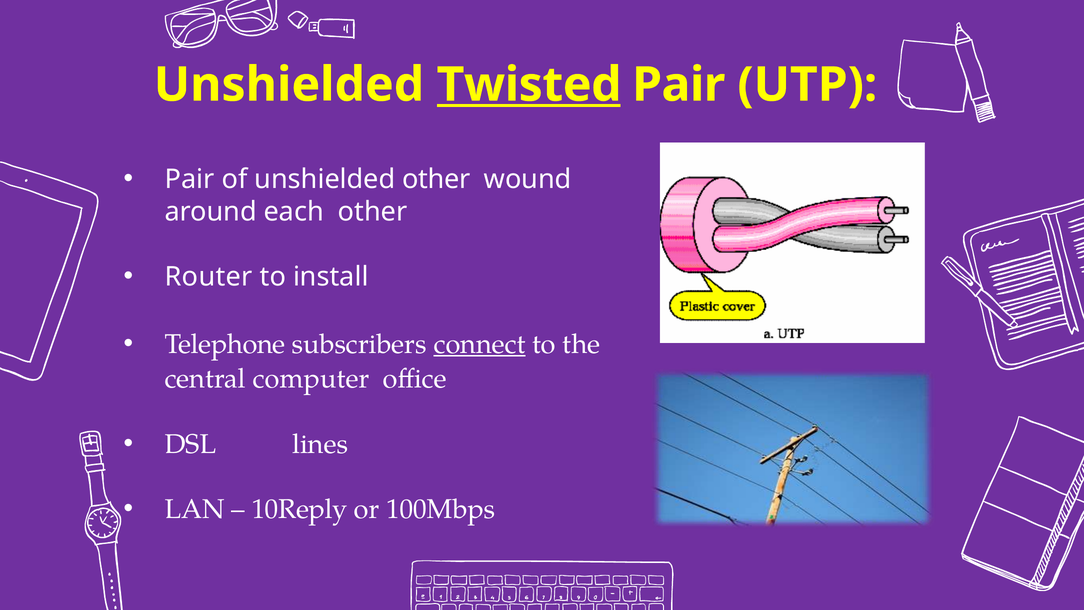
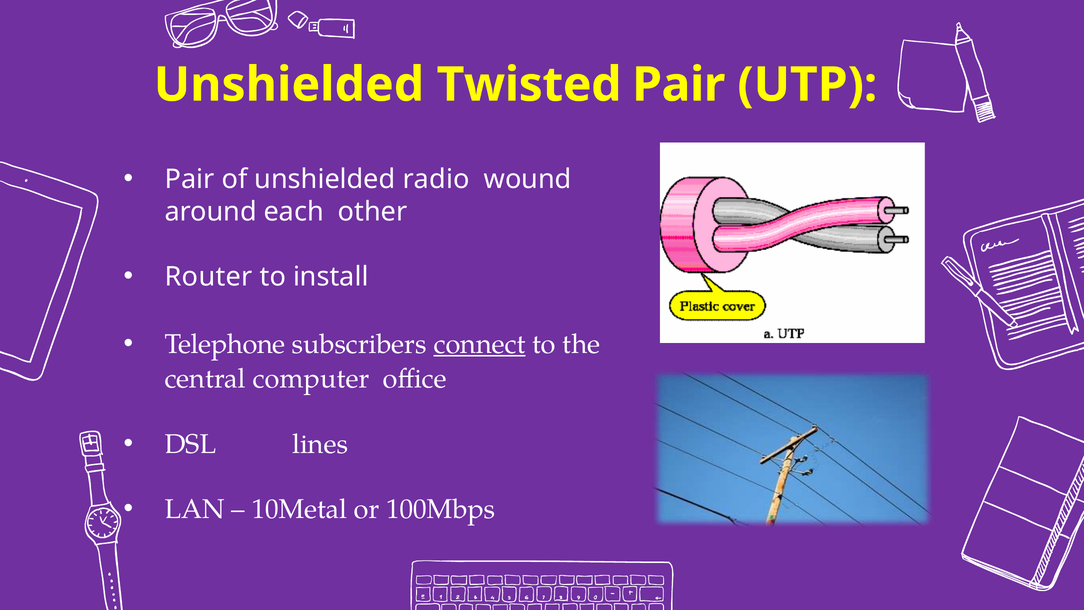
Twisted underline: present -> none (529, 85)
unshielded other: other -> radio (436, 179)
10Reply: 10Reply -> 10Metal (300, 509)
